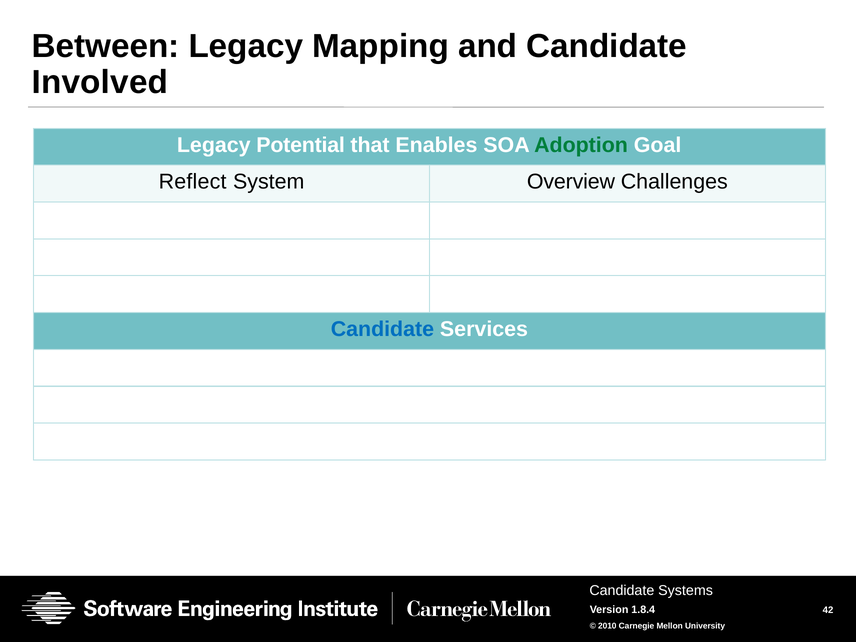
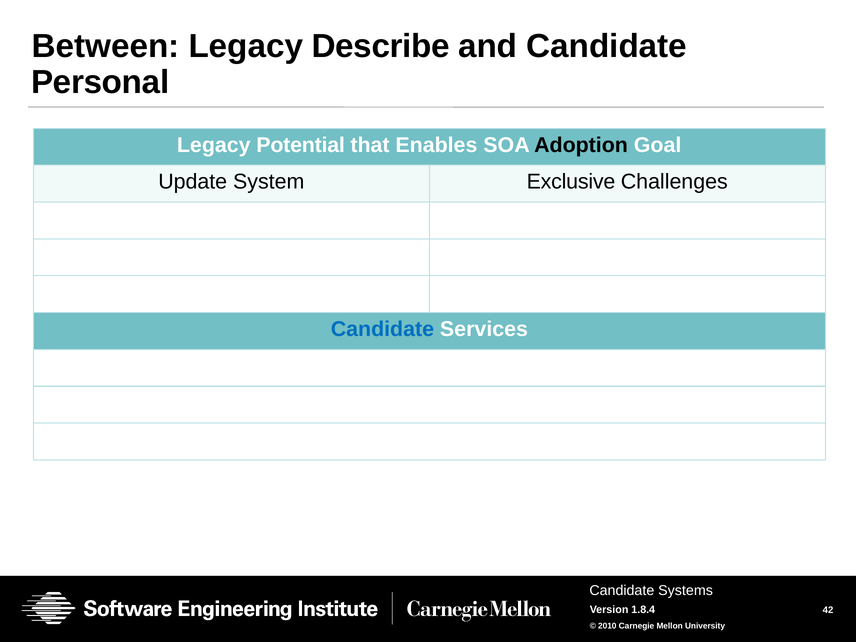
Mapping: Mapping -> Describe (381, 46)
Involved: Involved -> Personal (100, 82)
Adoption colour: green -> black (581, 145)
Reflect: Reflect -> Update (193, 182)
Overview: Overview -> Exclusive (571, 182)
